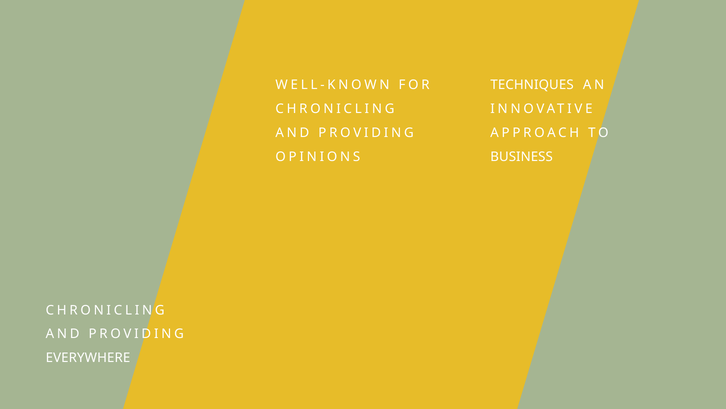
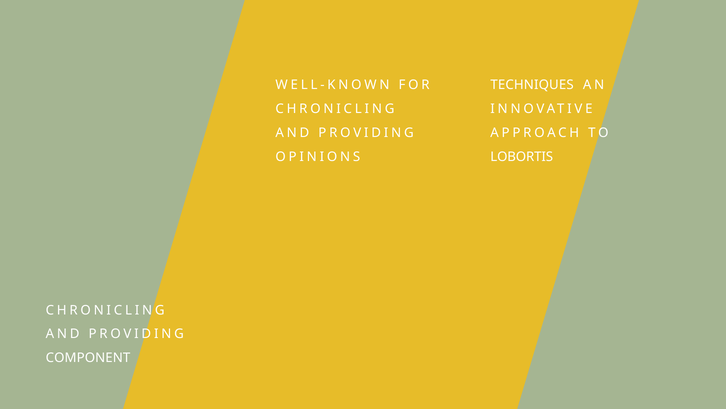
BUSINESS: BUSINESS -> LOBORTIS (522, 156)
EVERYWHERE: EVERYWHERE -> COMPONENT (88, 357)
